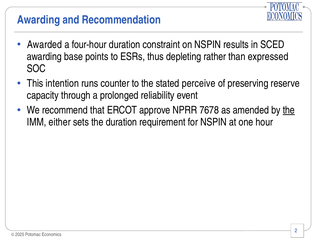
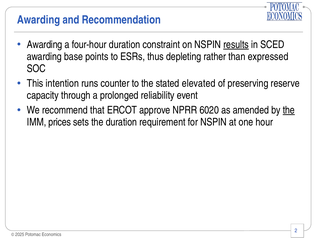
Awarded: Awarded -> Awarding (45, 44)
results underline: none -> present (236, 44)
perceive: perceive -> elevated (199, 83)
7678: 7678 -> 6020 (209, 110)
either: either -> prices (60, 122)
